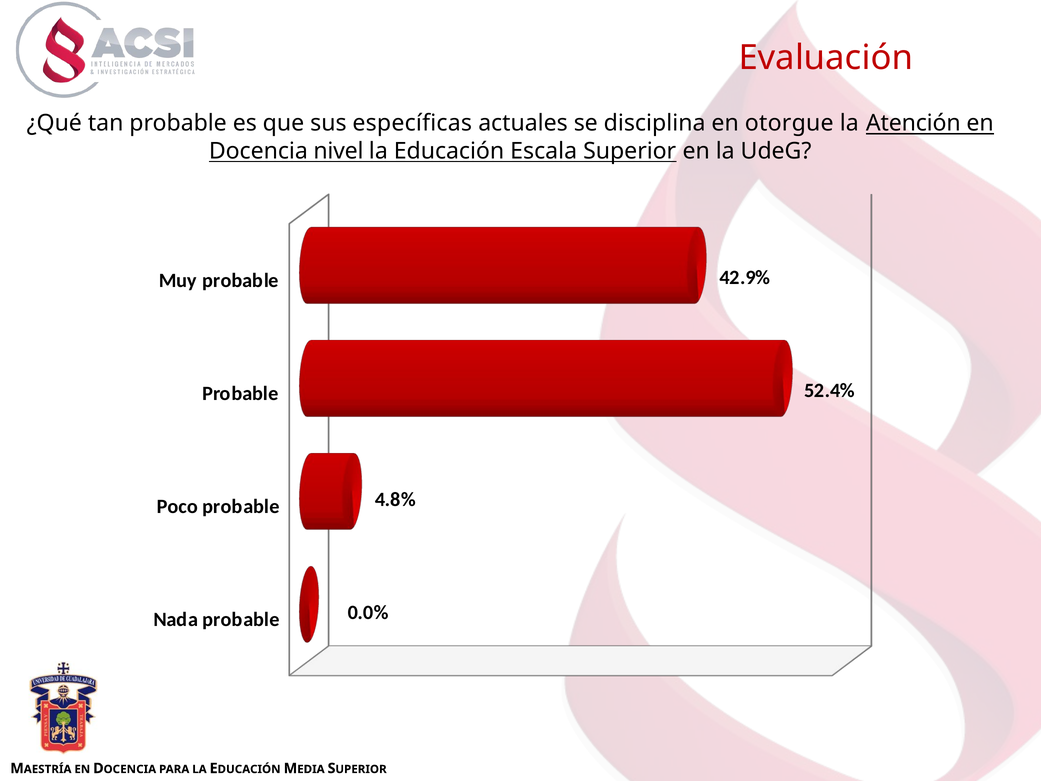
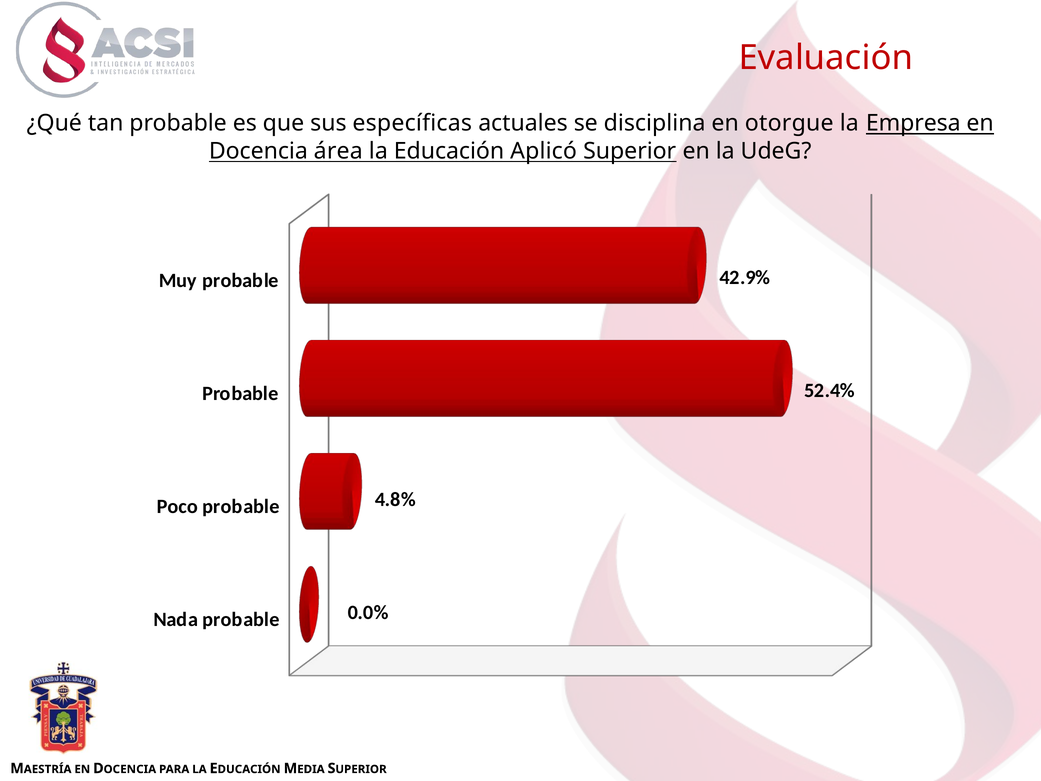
Atención: Atención -> Empresa (913, 123)
nivel: nivel -> área (338, 151)
Escala: Escala -> Aplicó (544, 151)
